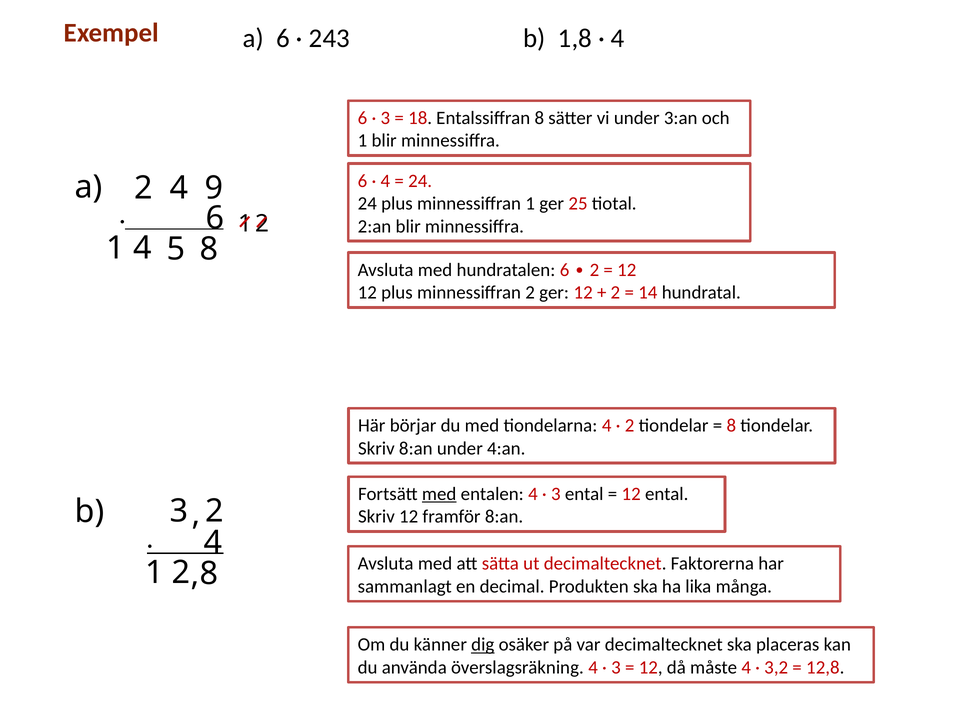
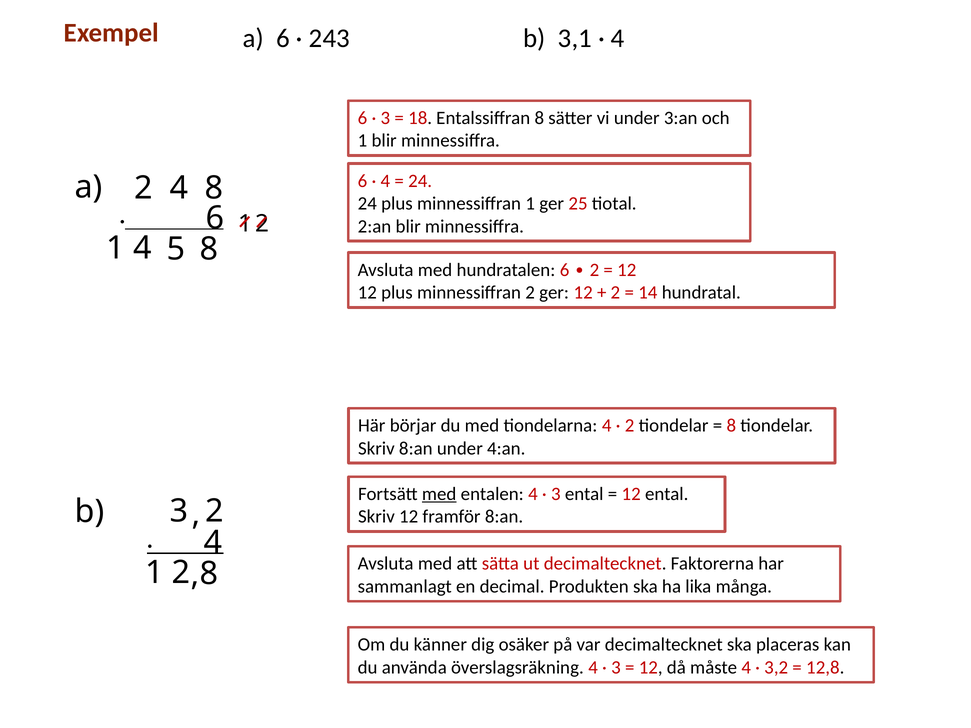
1,8: 1,8 -> 3,1 (575, 39)
4 9: 9 -> 8 (214, 188)
dig underline: present -> none (483, 645)
